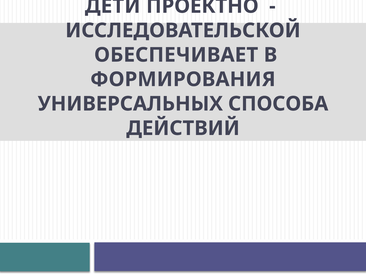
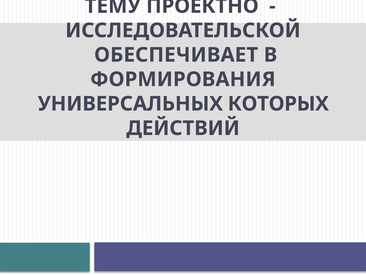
ДЕТИ: ДЕТИ -> ТЕМУ (113, 6)
СПОСОБА: СПОСОБА -> КОТОРЫХ (278, 104)
